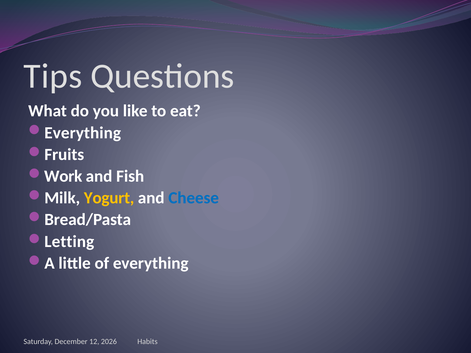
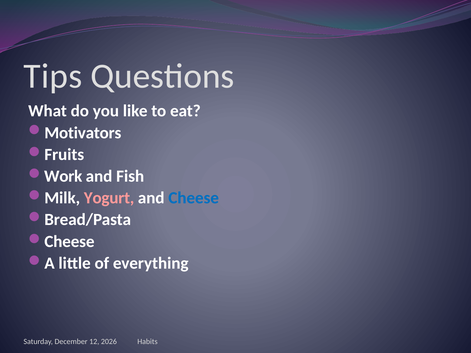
Everything: Everything -> Motivators (83, 133)
Yogurt colour: yellow -> pink (109, 198)
Letting: Letting -> Cheese (69, 242)
